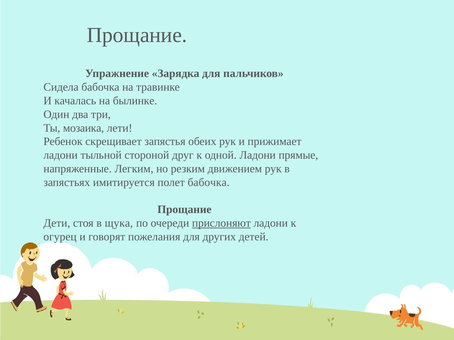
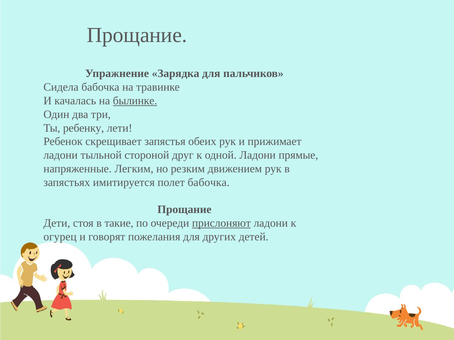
былинке underline: none -> present (135, 101)
мозаика: мозаика -> ребенку (84, 128)
щука: щука -> такие (119, 223)
